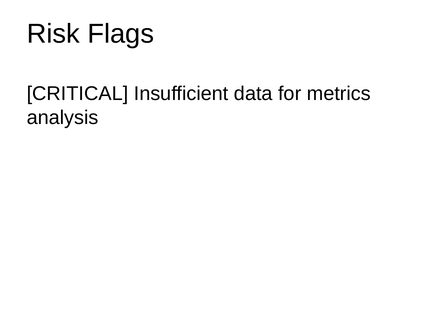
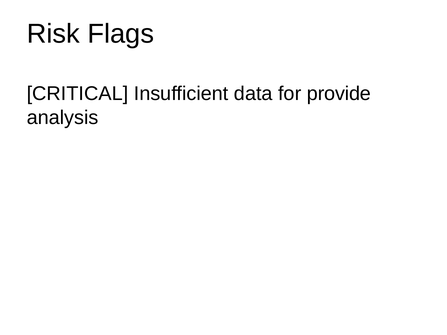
metrics: metrics -> provide (339, 94)
